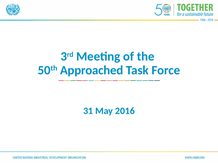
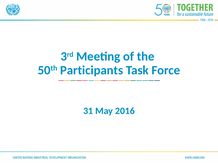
Approached: Approached -> Participants (92, 70)
